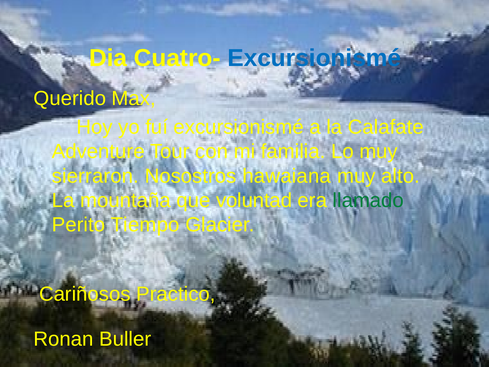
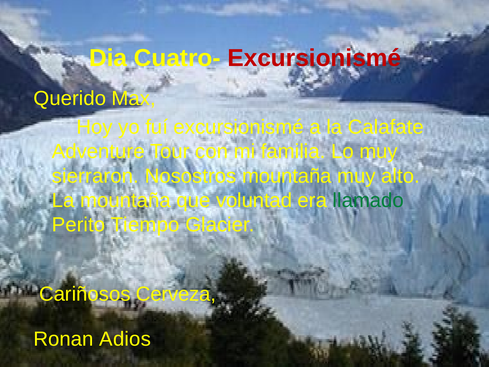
Excursionismé colour: blue -> red (314, 58)
Nosostros hawaiana: hawaiana -> mountaña (287, 176)
Practico: Practico -> Cerveza (176, 294)
Buller: Buller -> Adios (125, 339)
